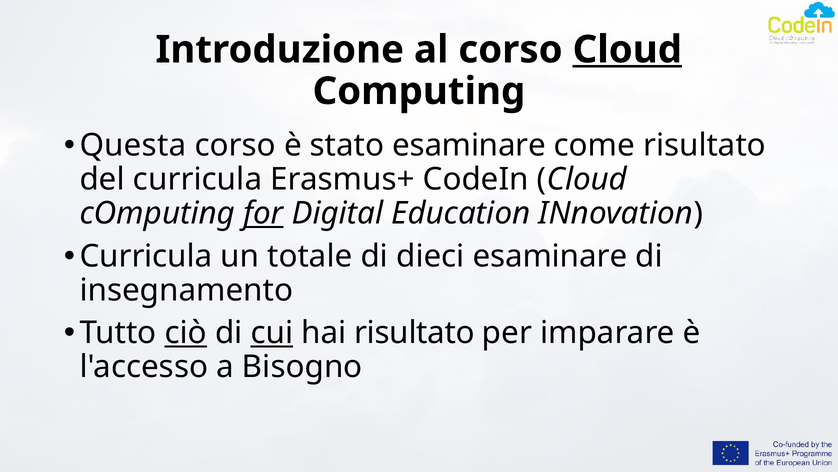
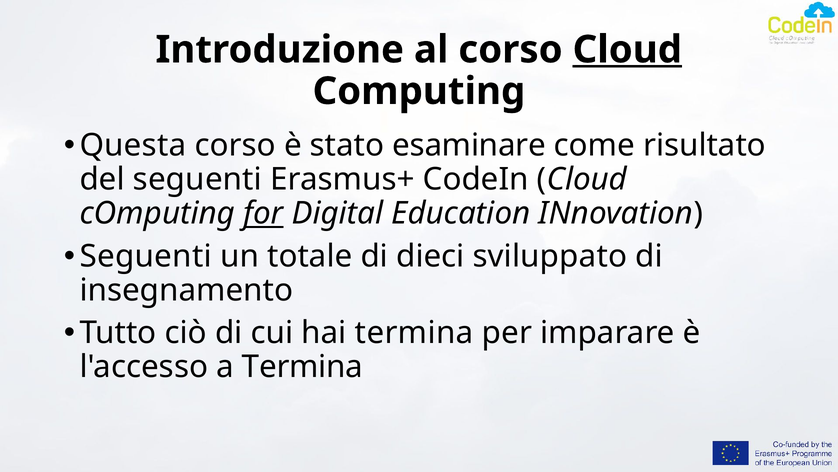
del curricula: curricula -> seguenti (197, 179)
Curricula: Curricula -> Seguenti (146, 256)
dieci esaminare: esaminare -> sviluppato (550, 256)
ciò underline: present -> none (186, 333)
cui underline: present -> none (272, 333)
hai risultato: risultato -> termina (414, 333)
a Bisogno: Bisogno -> Termina (302, 367)
